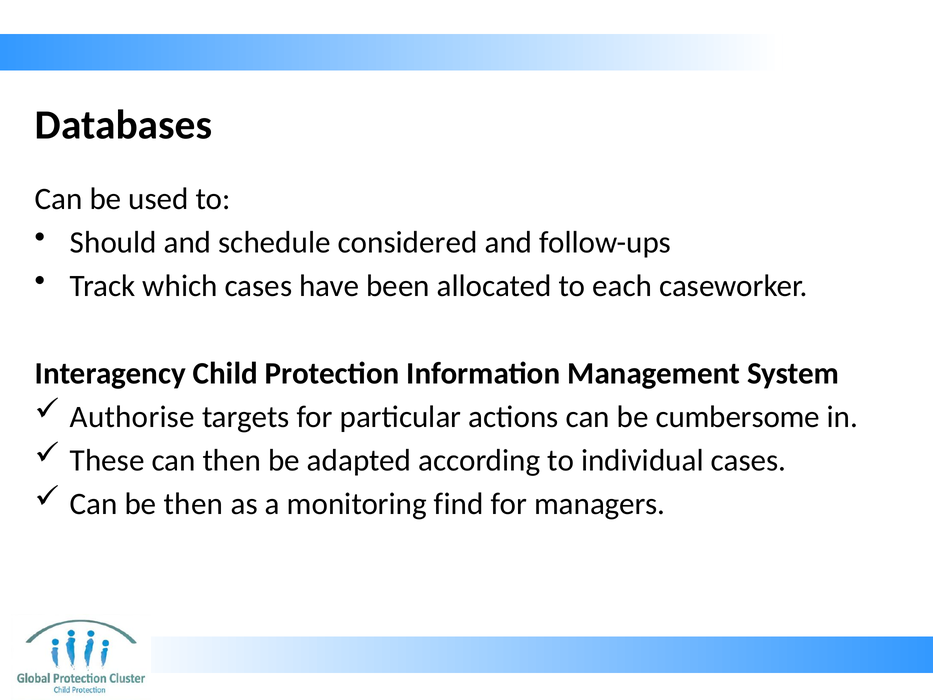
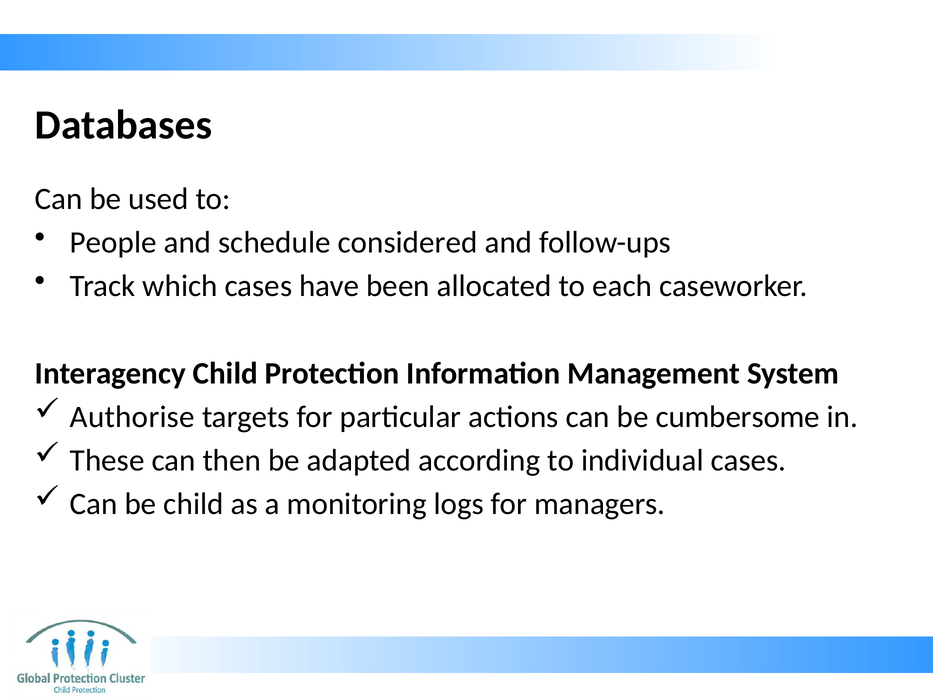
Should: Should -> People (113, 243)
be then: then -> child (194, 504)
find: find -> logs (459, 504)
